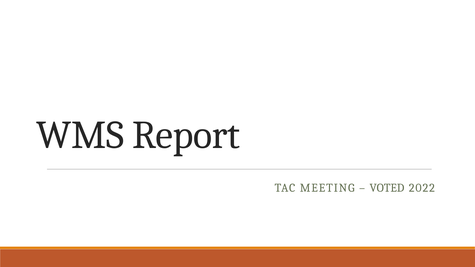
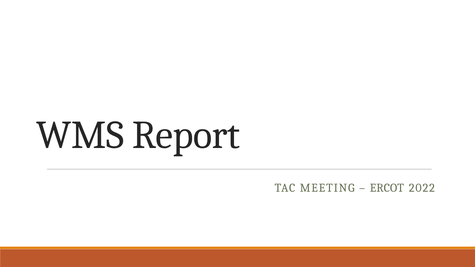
VOTED: VOTED -> ERCOT (387, 188)
